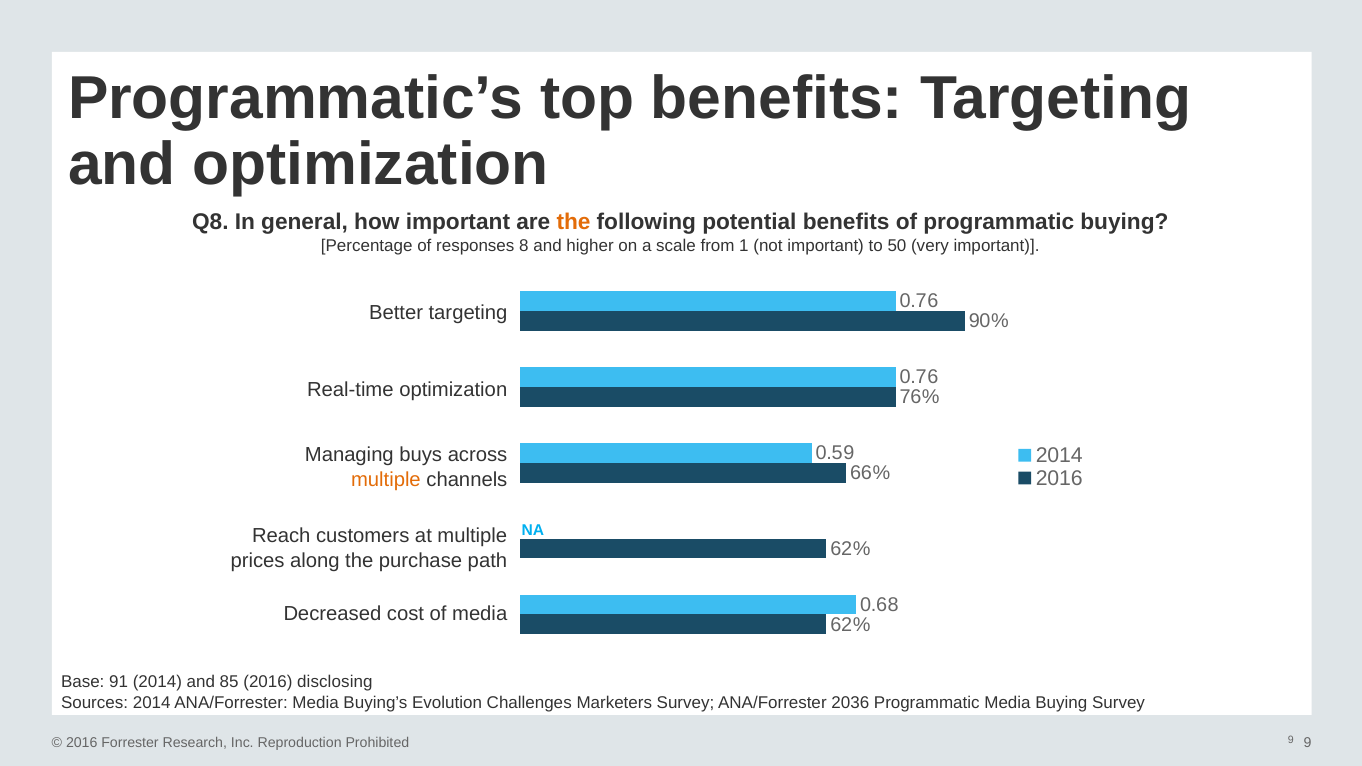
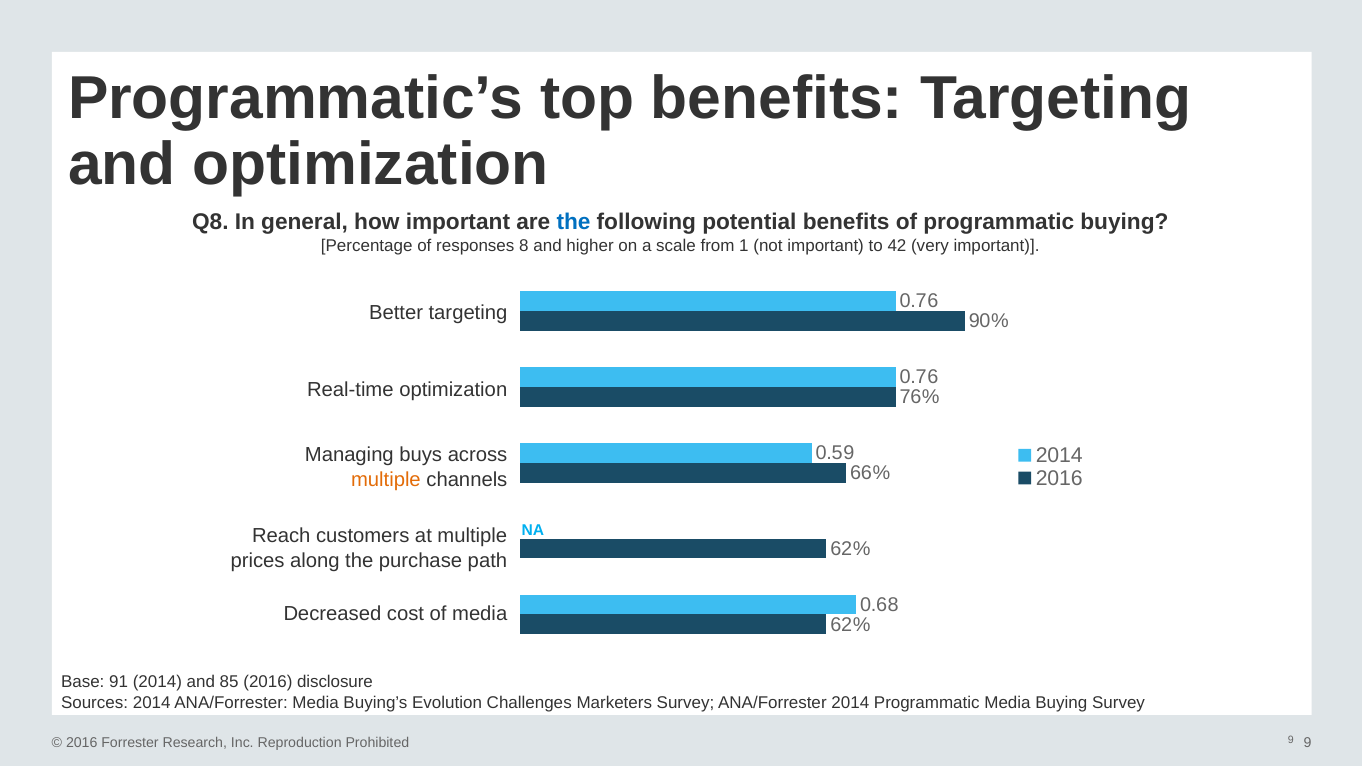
the colour: orange -> blue (574, 222)
50: 50 -> 42 (897, 246)
disclosing: disclosing -> disclosure (335, 682)
ANA/Forrester 2036: 2036 -> 2014 (850, 703)
